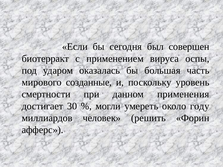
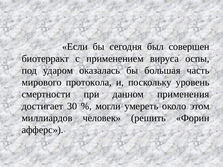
созданные: созданные -> протокола (89, 82)
году: году -> этом (200, 106)
